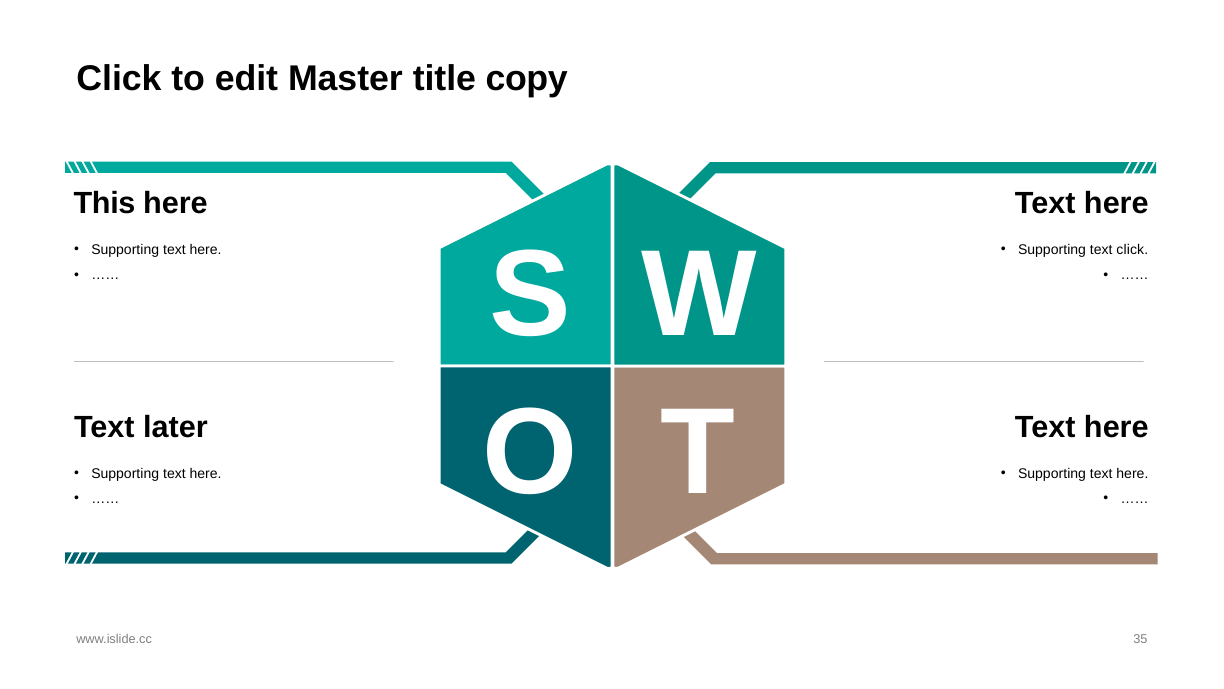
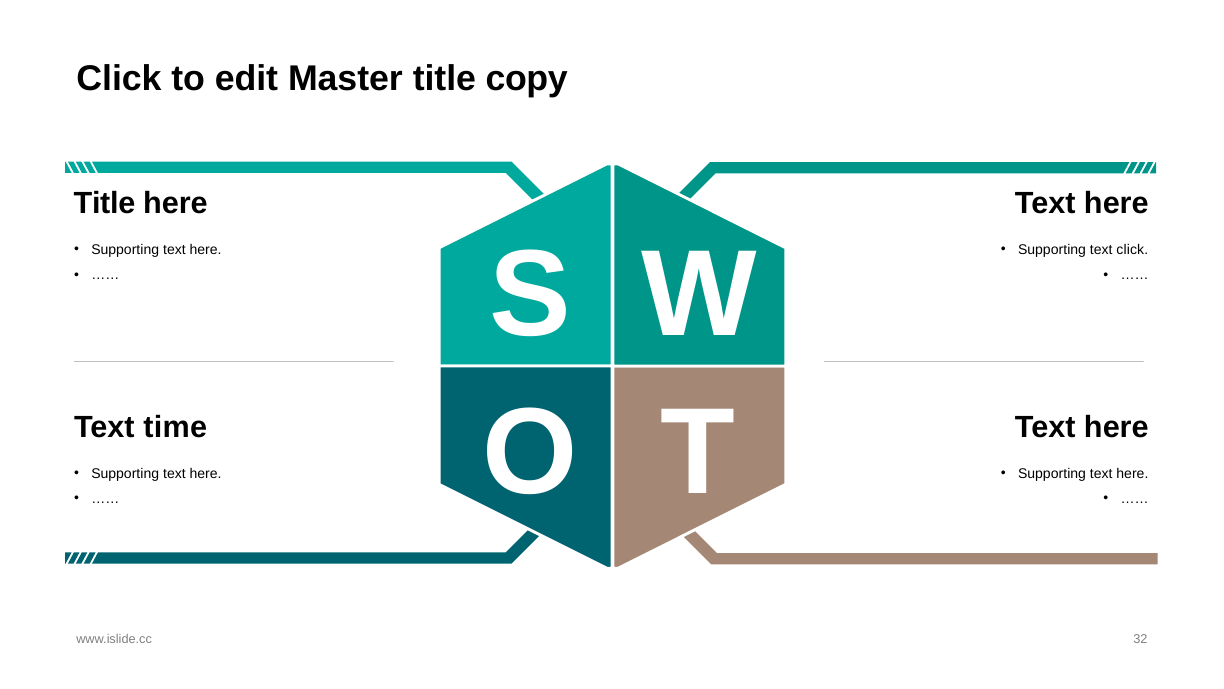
This: This -> Title (104, 203)
later: later -> time (175, 427)
35: 35 -> 32 (1140, 639)
